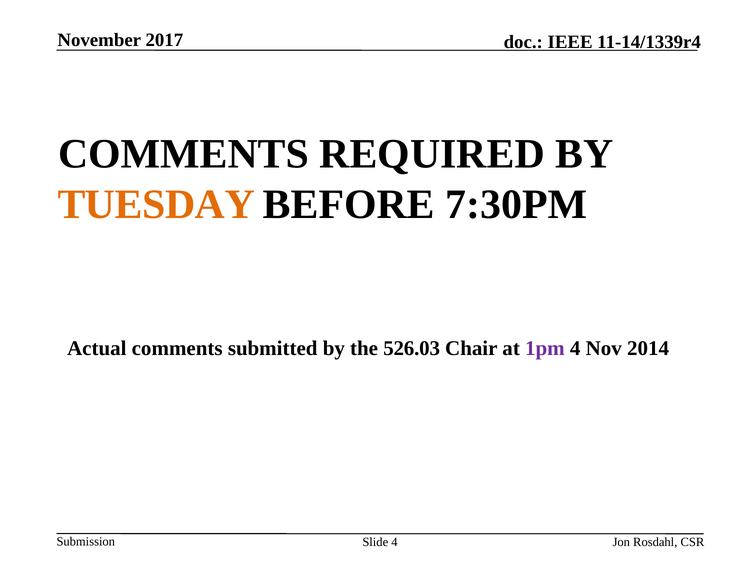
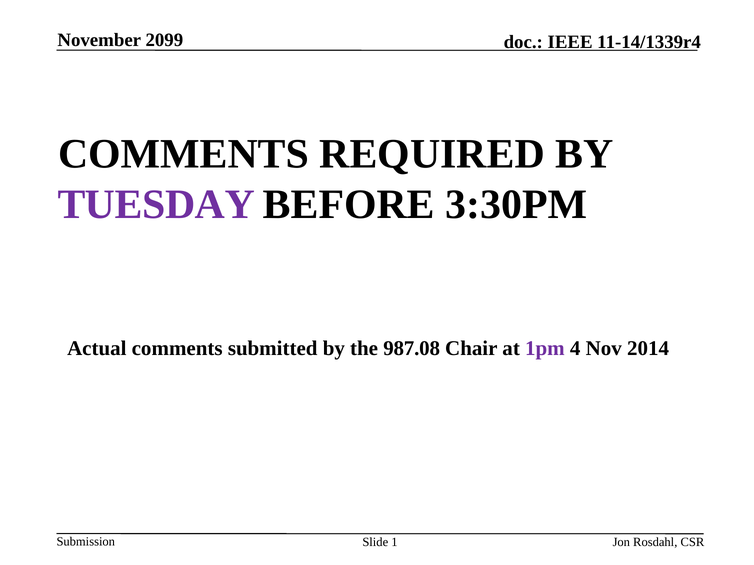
2017: 2017 -> 2099 (164, 40)
TUESDAY colour: orange -> purple (156, 205)
7:30PM: 7:30PM -> 3:30PM (516, 205)
526.03: 526.03 -> 987.08 (412, 348)
Slide 4: 4 -> 1 (395, 542)
